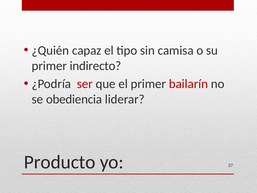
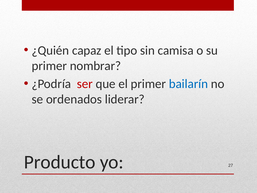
indirecto: indirecto -> nombrar (95, 66)
bailarín colour: red -> blue (188, 84)
obediencia: obediencia -> ordenados (74, 99)
